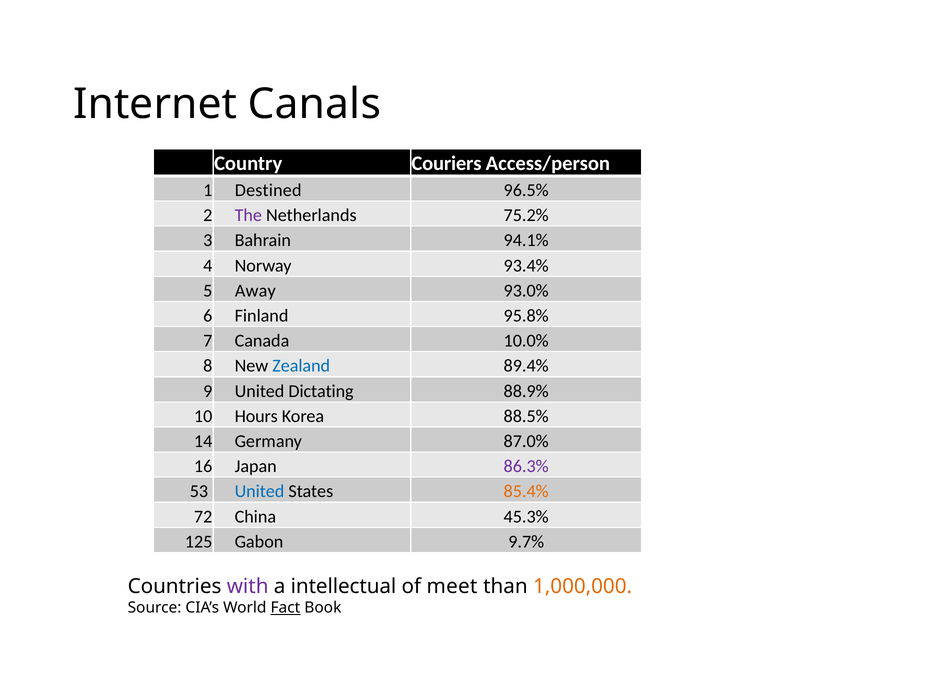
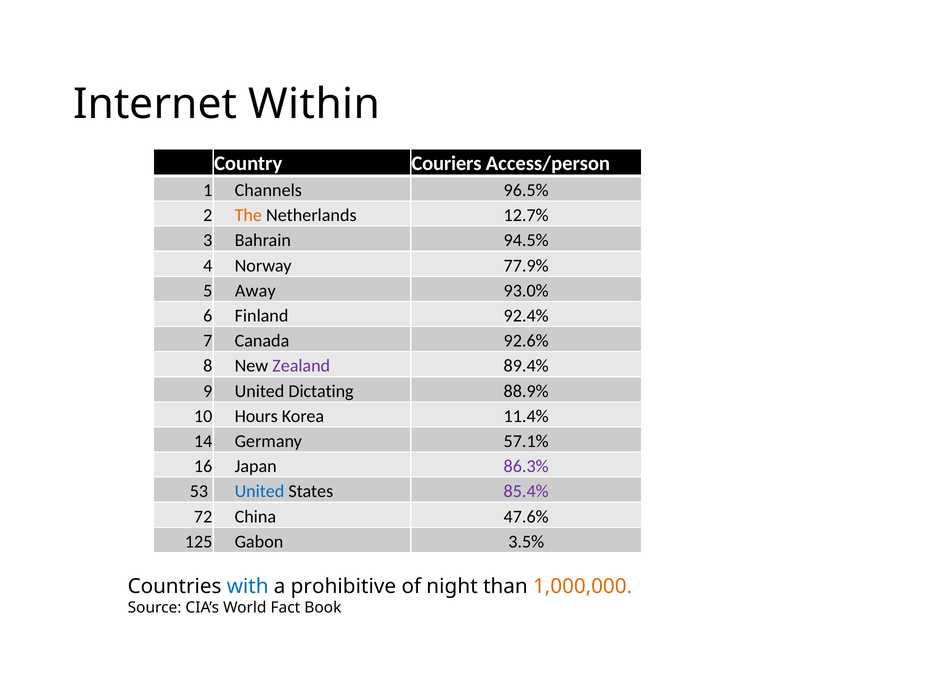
Canals: Canals -> Within (314, 104)
Destined: Destined -> Channels (268, 190)
The colour: purple -> orange (248, 215)
75.2%: 75.2% -> 12.7% (526, 215)
94.1%: 94.1% -> 94.5% (526, 241)
93.4%: 93.4% -> 77.9% (526, 266)
95.8%: 95.8% -> 92.4% (526, 316)
10.0%: 10.0% -> 92.6% (526, 341)
Zealand colour: blue -> purple (301, 366)
88.5%: 88.5% -> 11.4% (526, 416)
87.0%: 87.0% -> 57.1% (526, 441)
85.4% colour: orange -> purple (526, 492)
45.3%: 45.3% -> 47.6% (526, 517)
9.7%: 9.7% -> 3.5% (526, 542)
with colour: purple -> blue (248, 587)
intellectual: intellectual -> prohibitive (343, 587)
meet: meet -> night (452, 587)
Fact underline: present -> none (285, 608)
